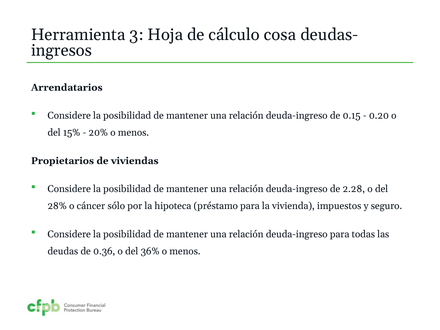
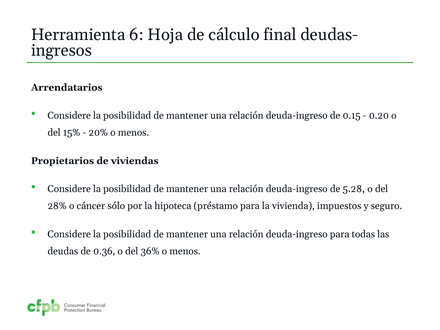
3: 3 -> 6 (136, 35)
cosa: cosa -> final (280, 35)
2.28: 2.28 -> 5.28 (354, 189)
